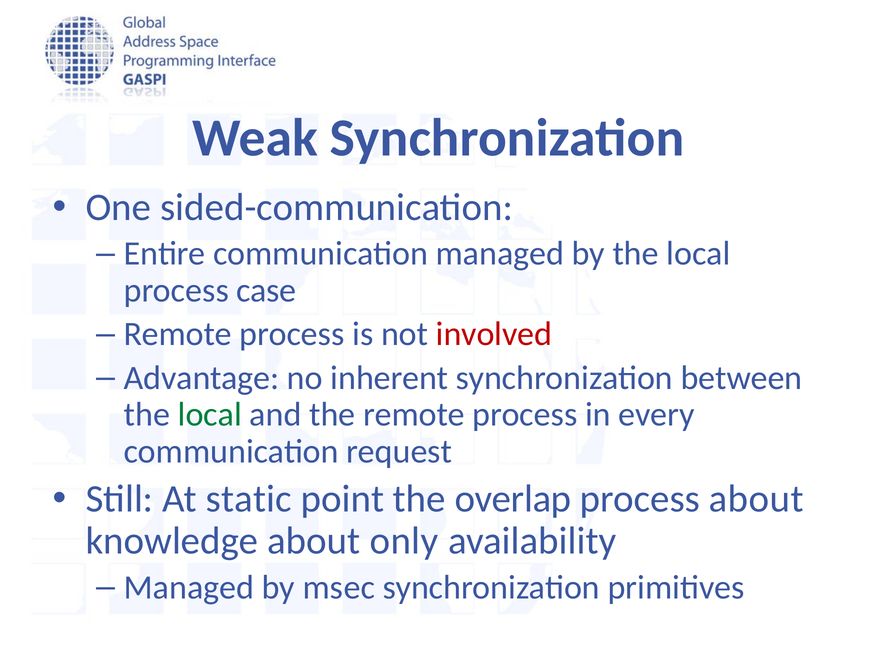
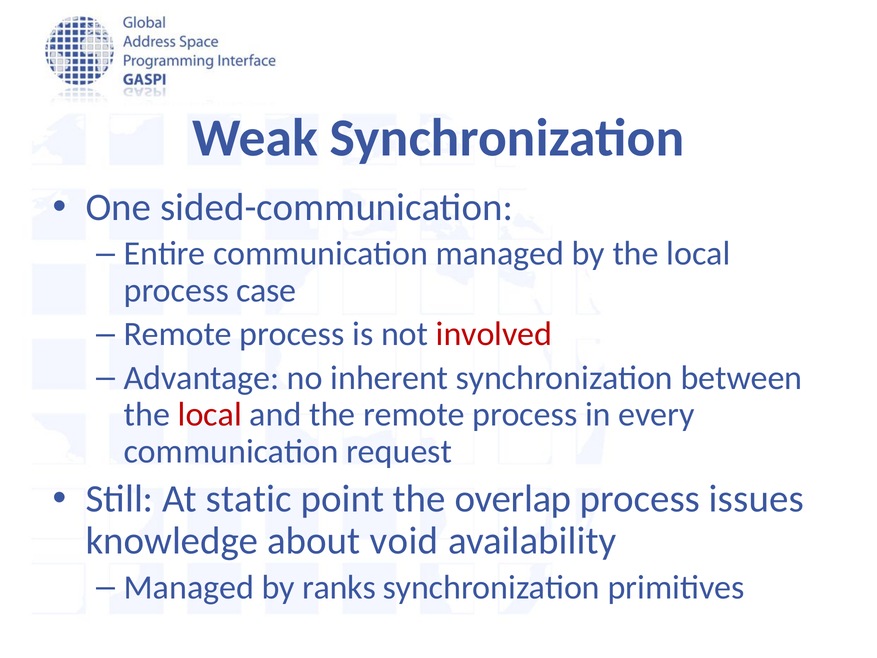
local colour: green -> red (210, 415)
process about: about -> issues (756, 499)
only: only -> void (404, 541)
msec: msec -> ranks (339, 587)
